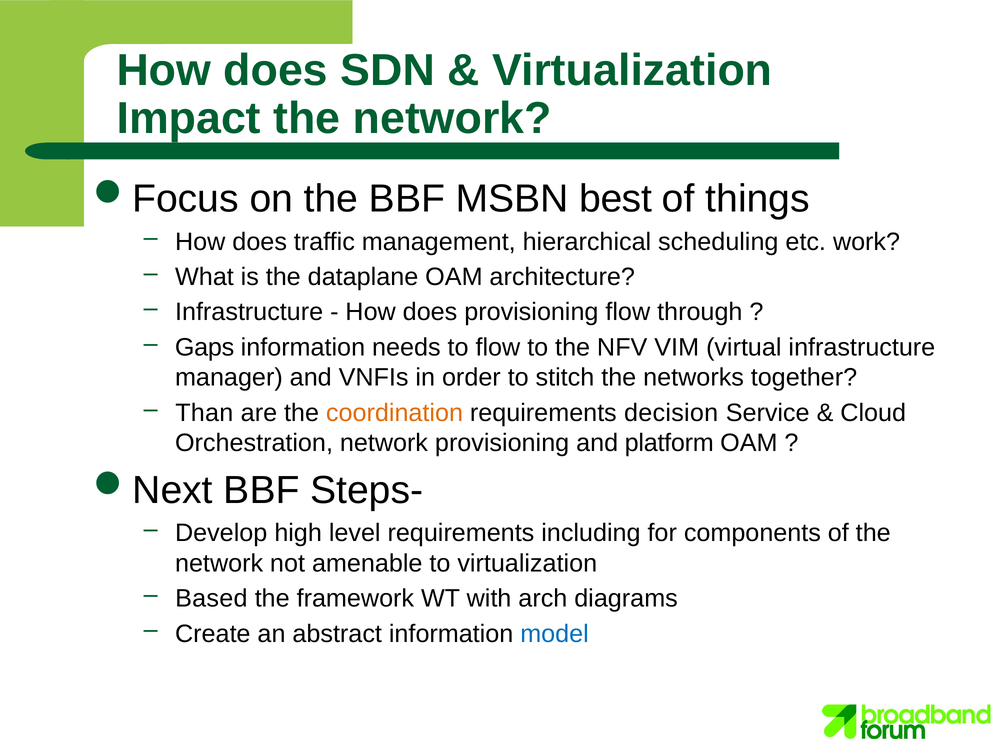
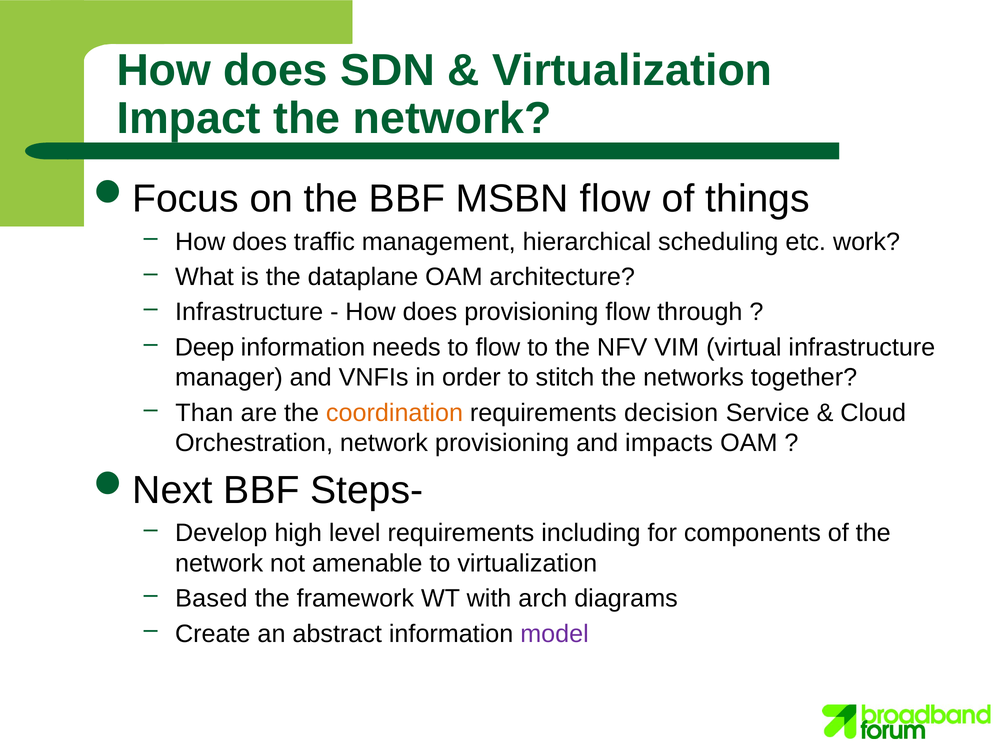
MSBN best: best -> flow (615, 199)
Gaps: Gaps -> Deep (205, 348)
platform: platform -> impacts (669, 443)
model colour: blue -> purple (555, 634)
